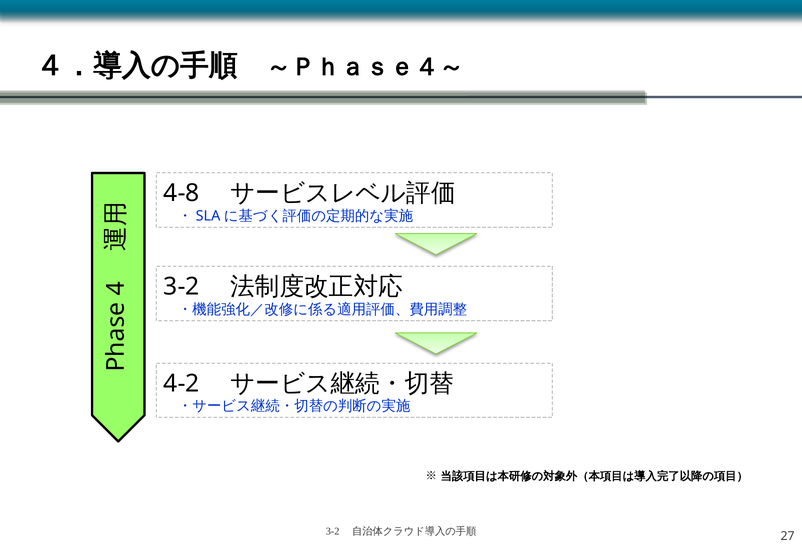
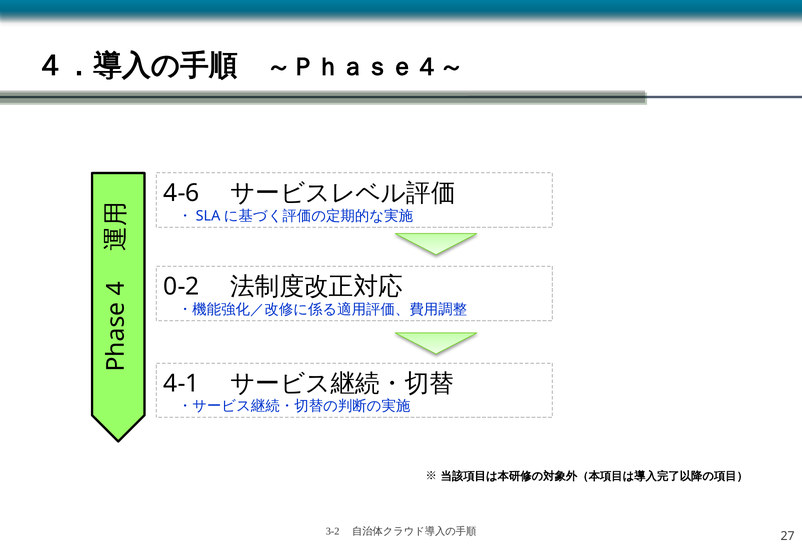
4-8: 4-8 -> 4-6 (181, 193)
3-2: 3-2 -> 0-2 (181, 286)
4-2: 4-2 -> 4-1 (181, 383)
